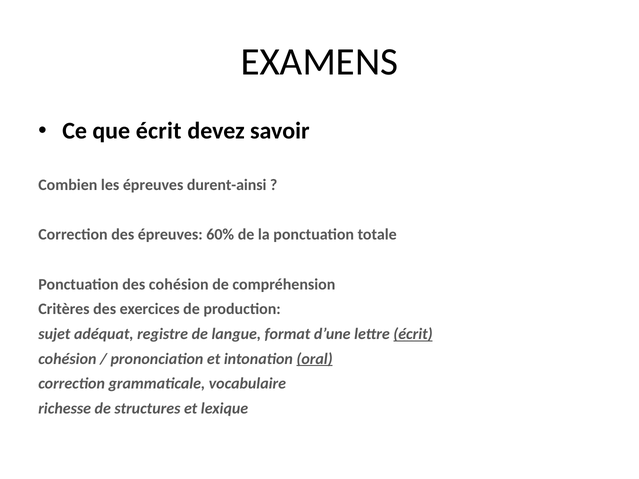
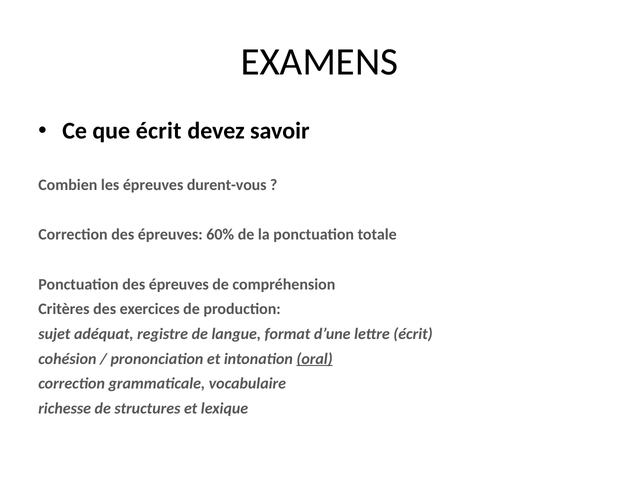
durent-ainsi: durent-ainsi -> durent-vous (227, 185)
Ponctuation des cohésion: cohésion -> épreuves (179, 284)
écrit underline: present -> none (413, 334)
